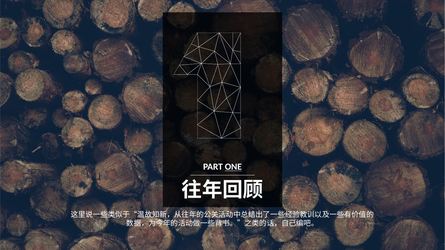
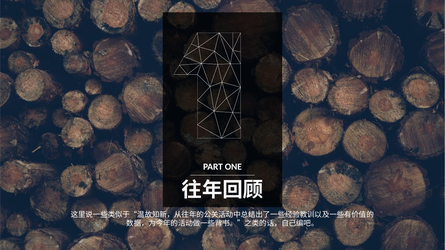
ONE underline: present -> none (233, 167)
